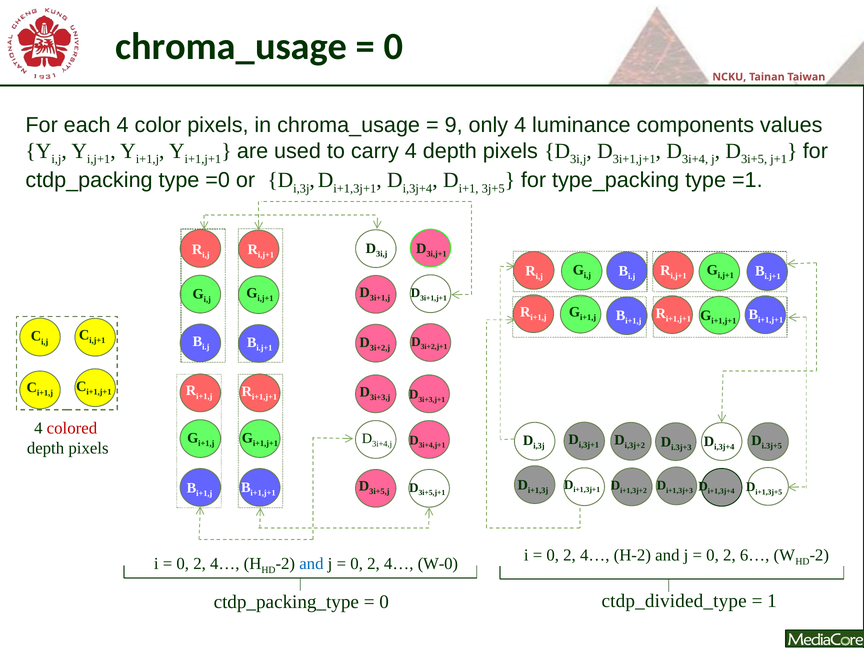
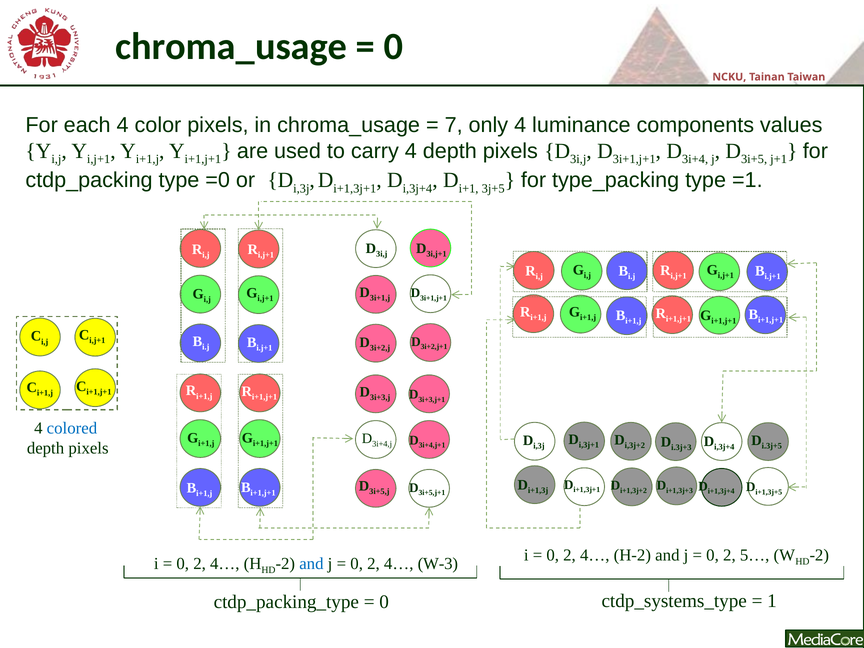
9: 9 -> 7 (454, 125)
colored colour: red -> blue (72, 428)
6…: 6… -> 5… (755, 555)
W-0: W-0 -> W-3 (438, 564)
ctdp_divided_type: ctdp_divided_type -> ctdp_systems_type (674, 601)
